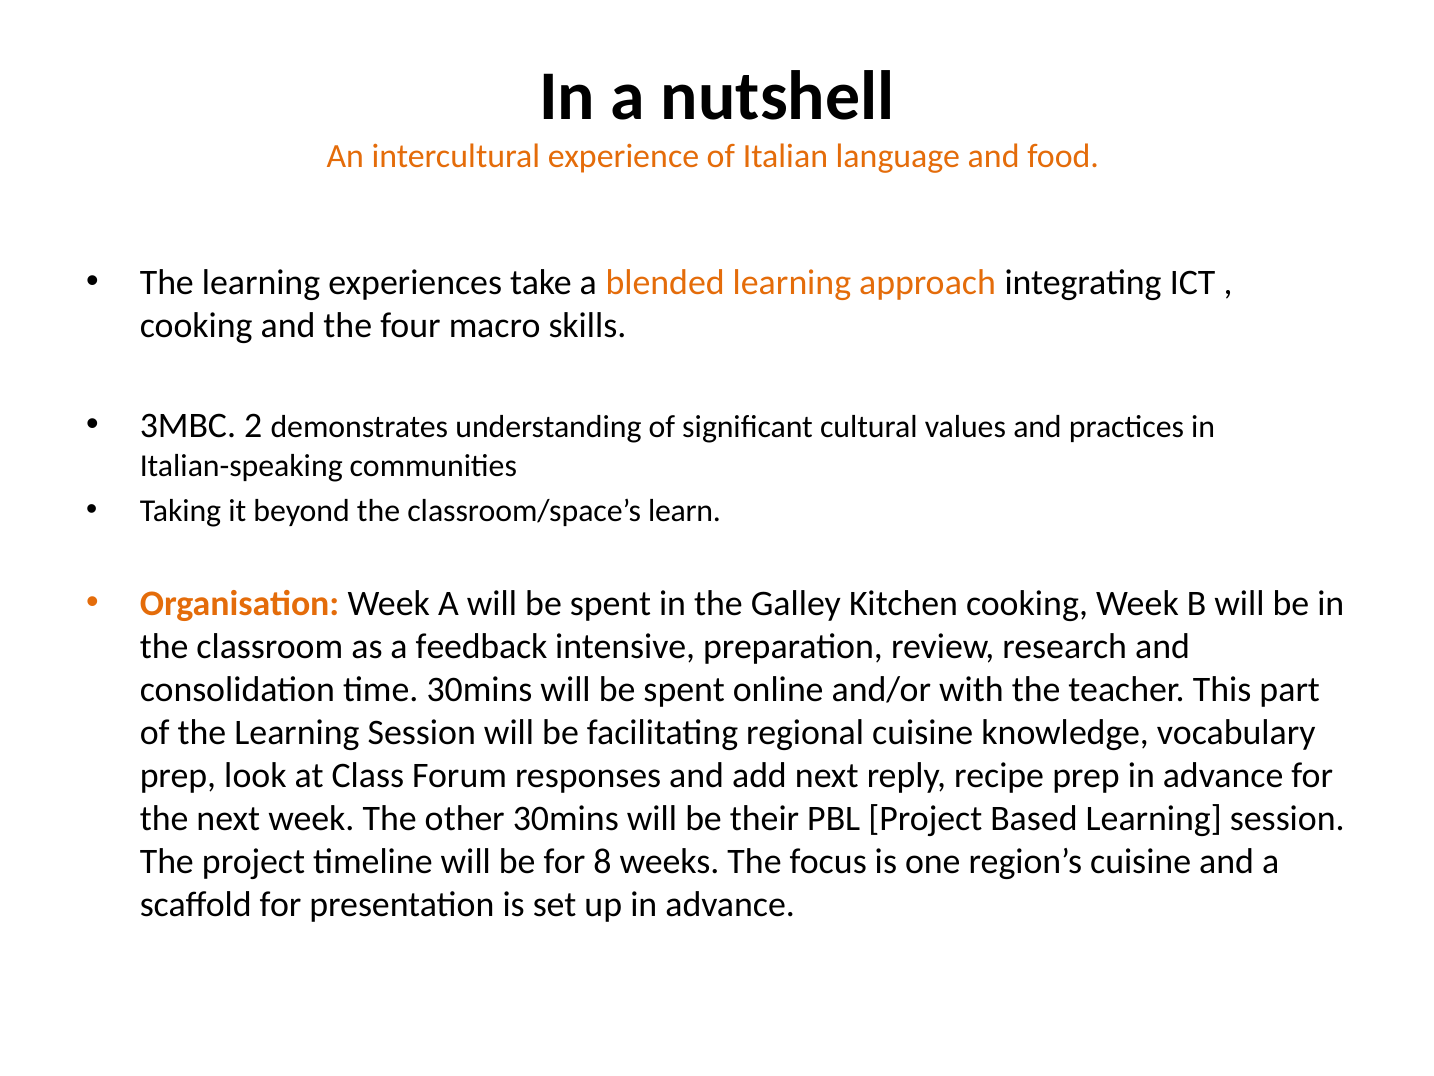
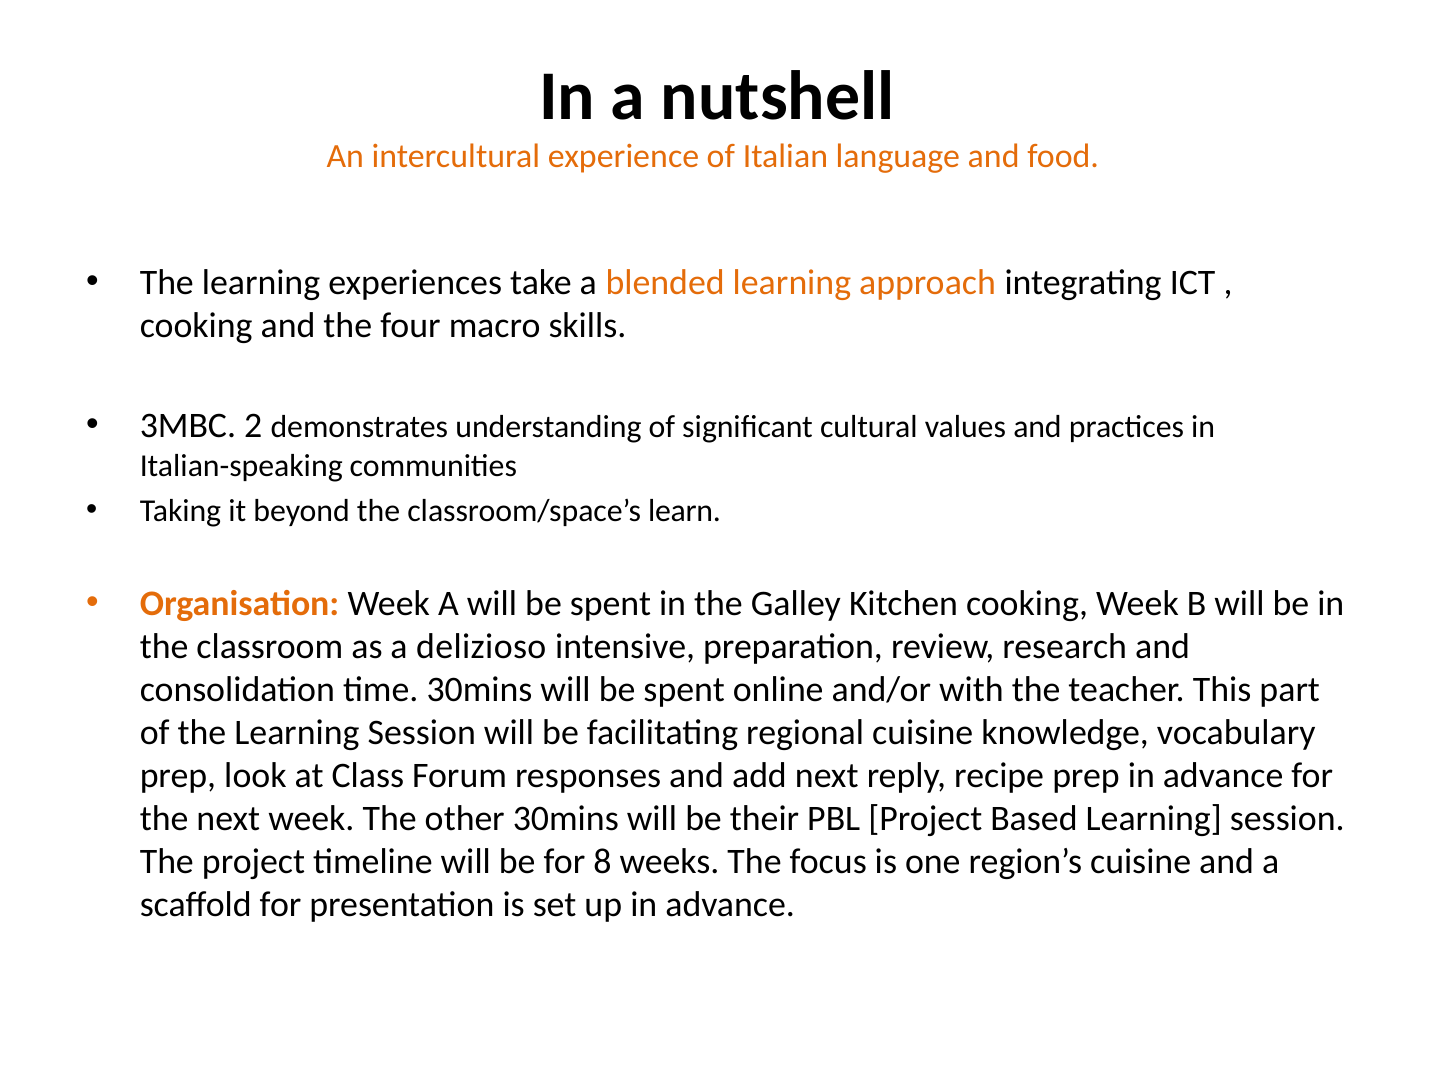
feedback: feedback -> delizioso (481, 646)
